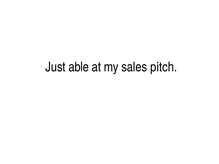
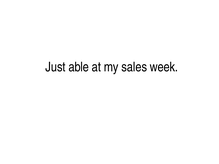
pitch: pitch -> week (164, 67)
